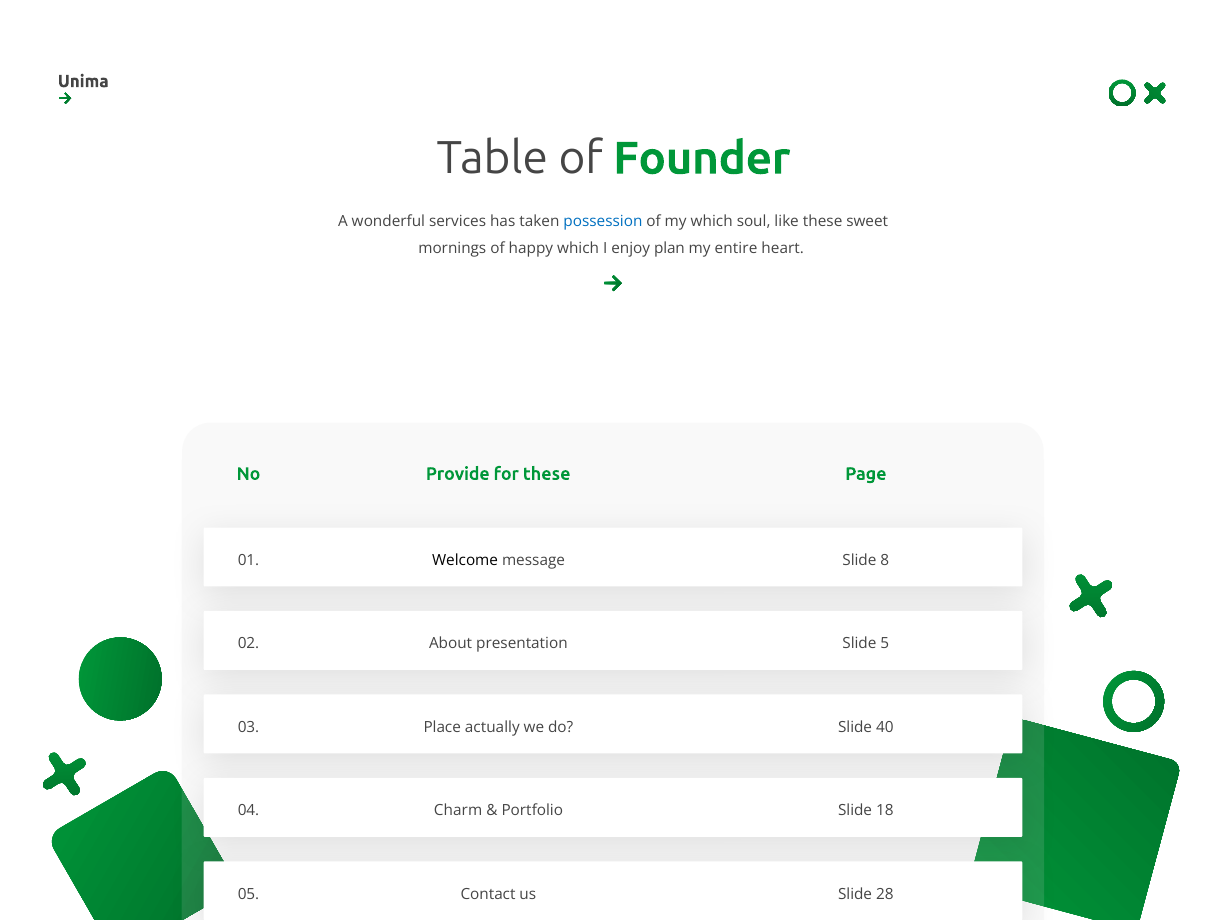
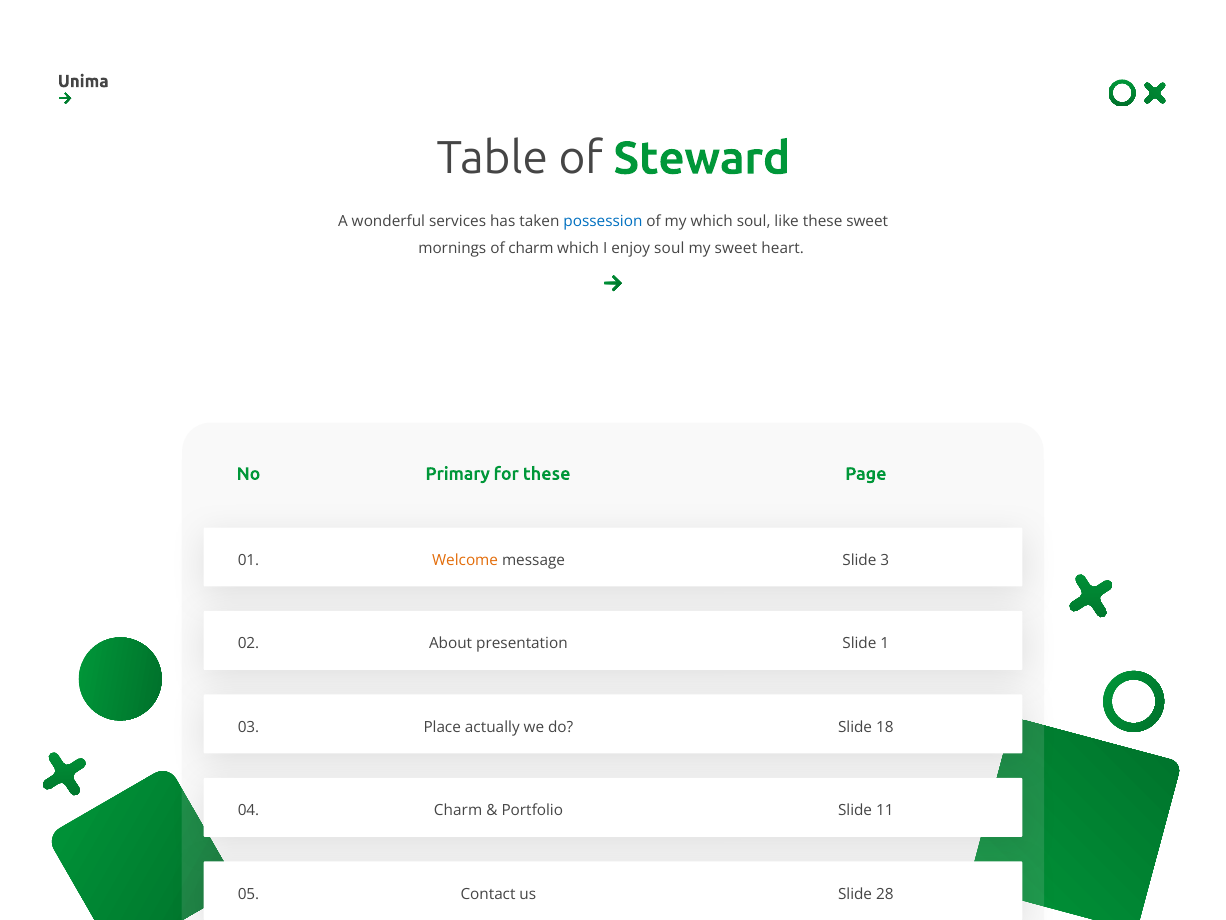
Founder: Founder -> Steward (702, 158)
of happy: happy -> charm (531, 249)
enjoy plan: plan -> soul (669, 249)
my entire: entire -> sweet (736, 249)
Provide: Provide -> Primary (458, 474)
Welcome colour: black -> orange (465, 560)
8: 8 -> 3 (885, 560)
5: 5 -> 1 (885, 644)
40: 40 -> 18 (885, 727)
18: 18 -> 11 (885, 810)
